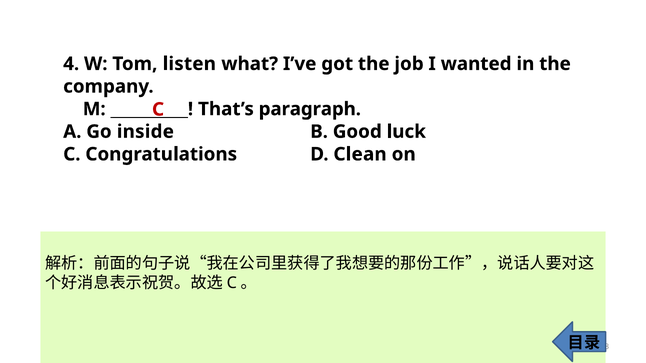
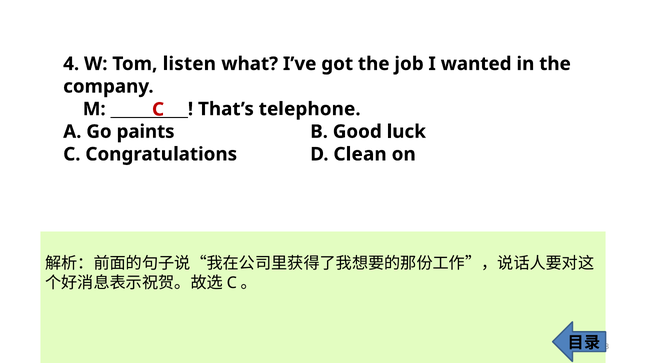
paragraph: paragraph -> telephone (310, 109)
inside: inside -> paints (146, 132)
